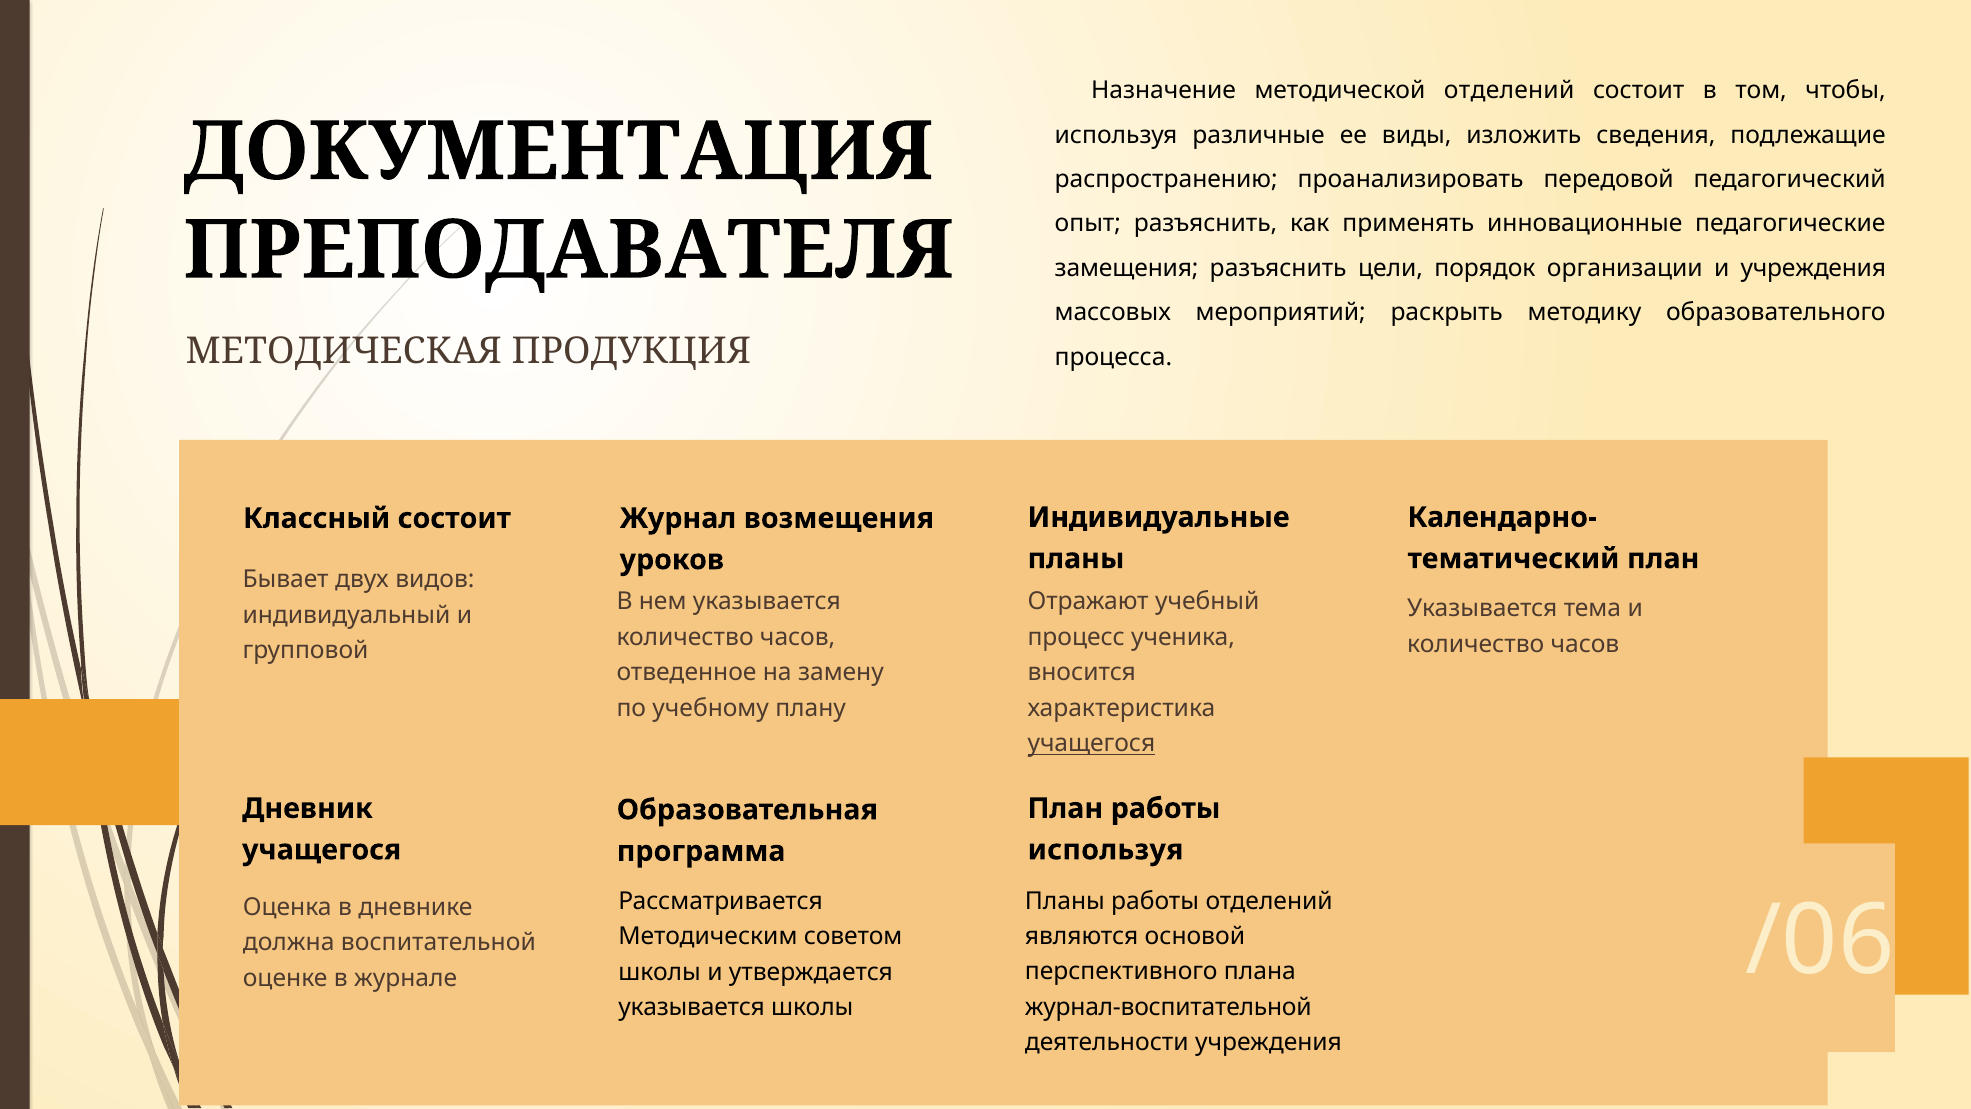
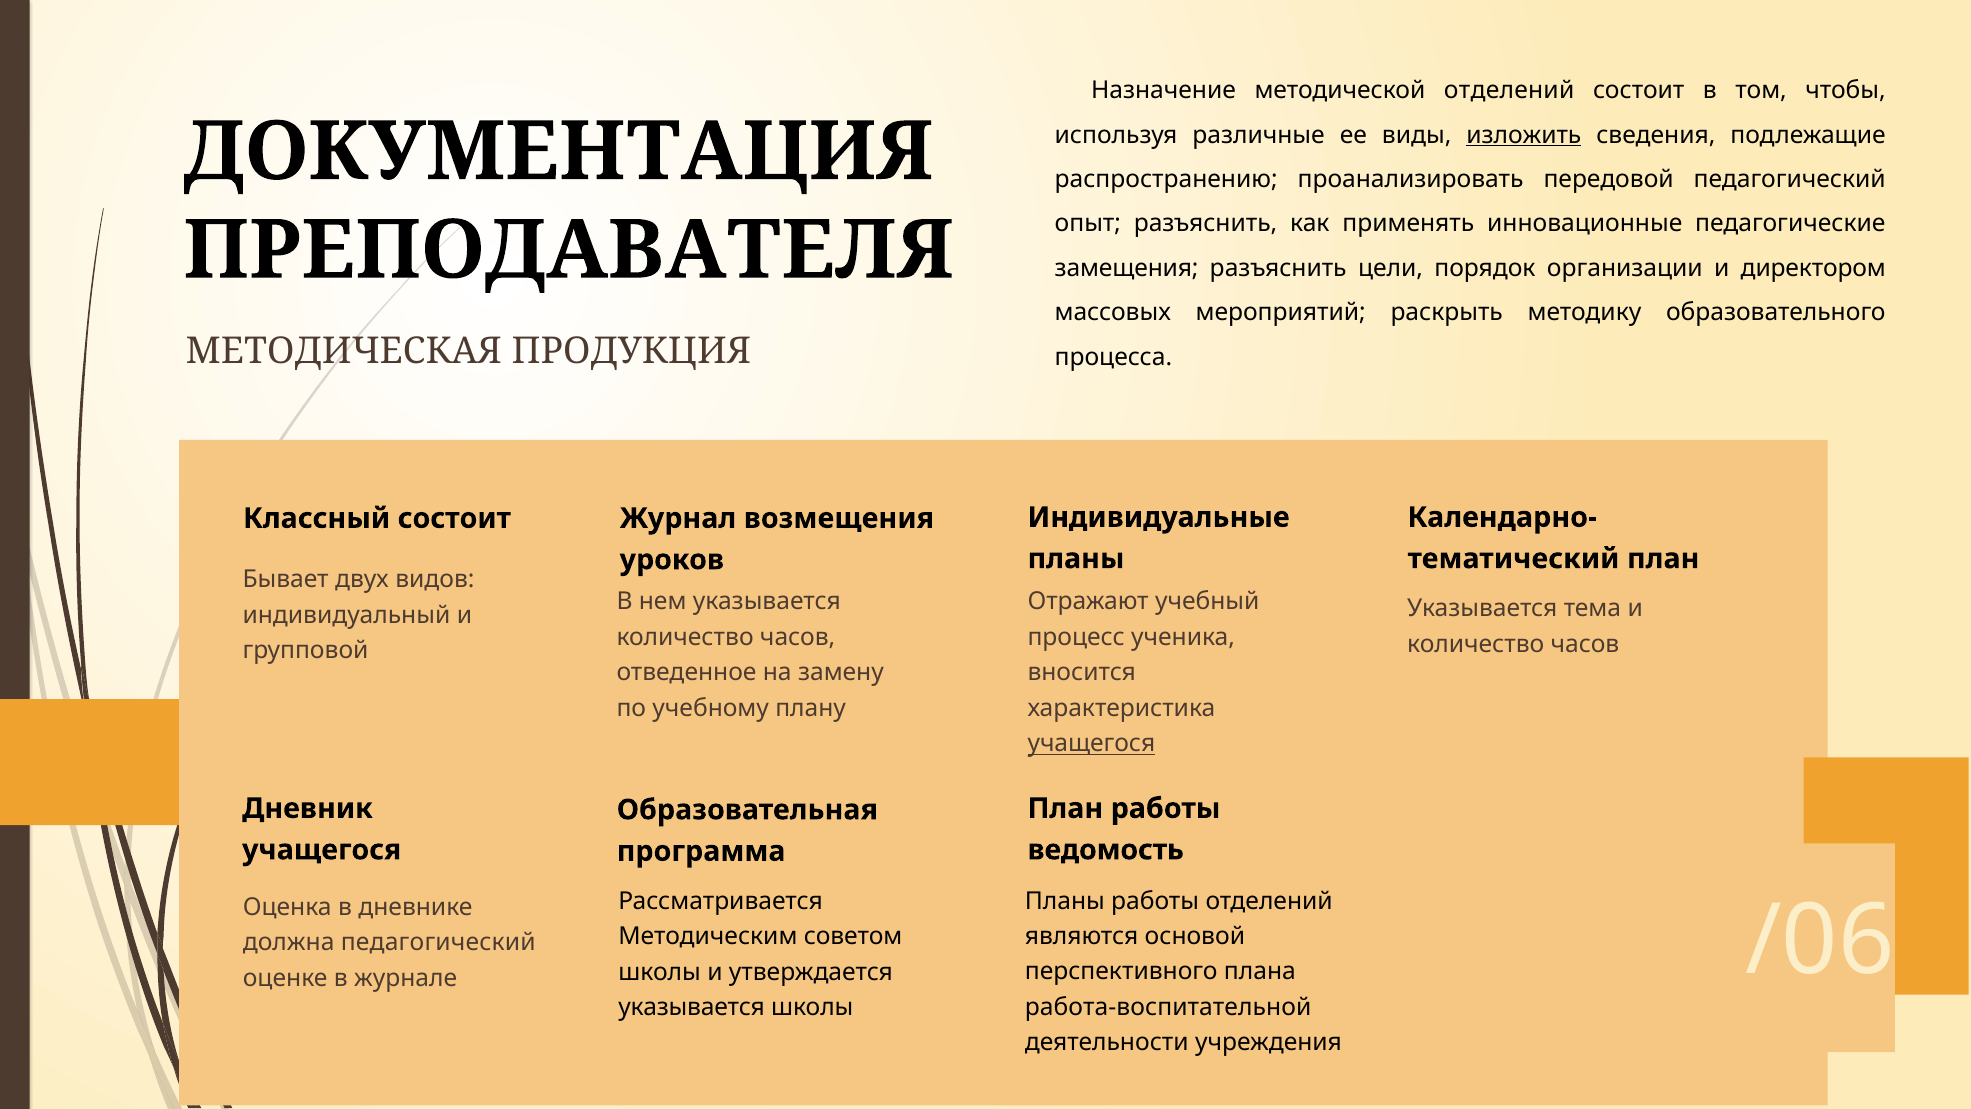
изложить underline: none -> present (1524, 135)
и учреждения: учреждения -> директором (1813, 268)
используя: используя -> ведомость (1106, 850)
должна воспитательной: воспитательной -> педагогический (438, 943)
журнал-воспитательной: журнал-воспитательной -> работа-воспитательной (1168, 1007)
